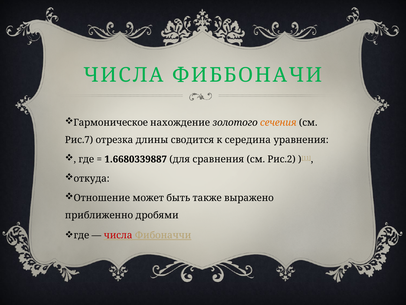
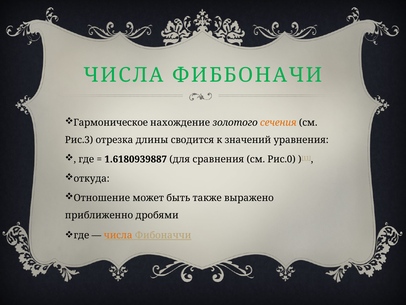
Рис.7: Рис.7 -> Рис.3 (79, 140)
середина: середина -> значений (248, 140)
1.6680339887: 1.6680339887 -> 1.6180939887 (136, 159)
Рис.2: Рис.2 -> Рис.0 (282, 159)
числа colour: red -> orange (118, 235)
